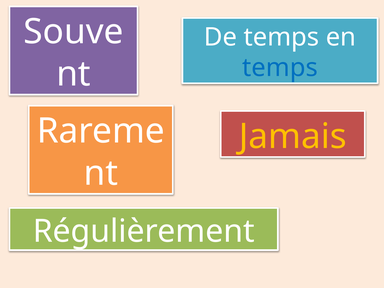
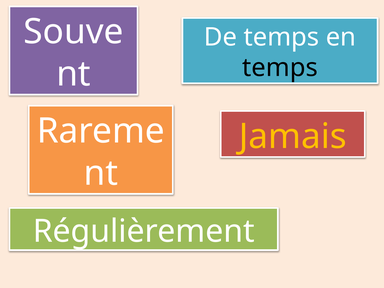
temps colour: blue -> black (280, 68)
